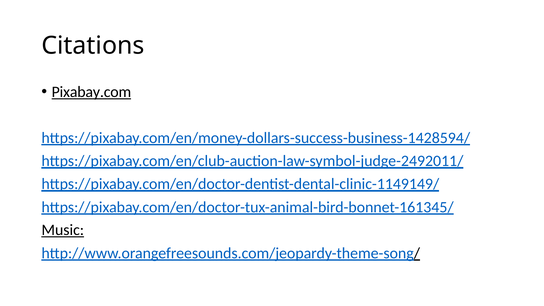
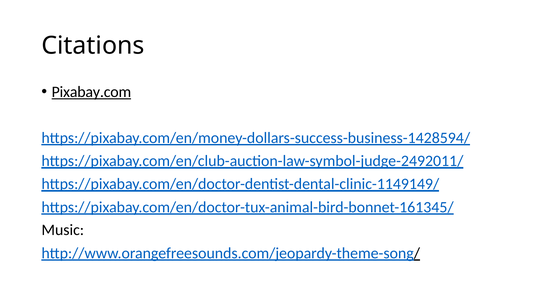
Music underline: present -> none (63, 230)
